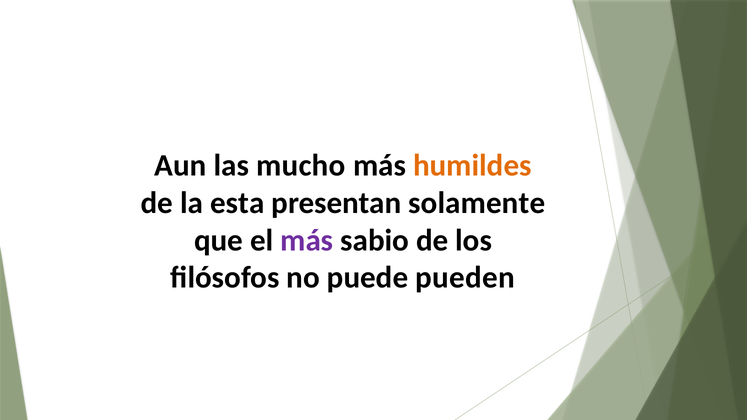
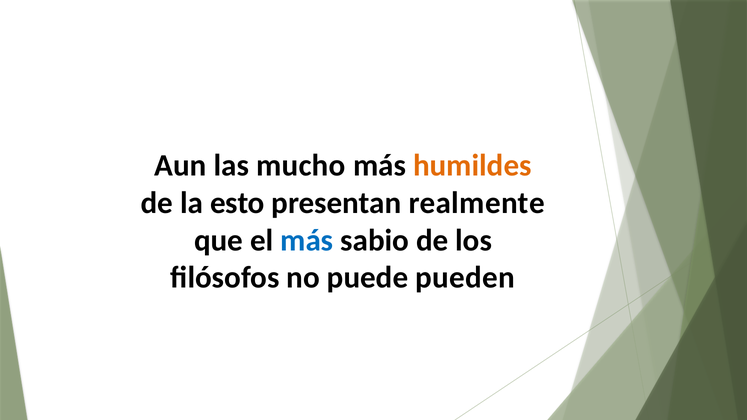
esta: esta -> esto (237, 203)
solamente: solamente -> realmente (477, 203)
más colour: purple -> blue (307, 240)
